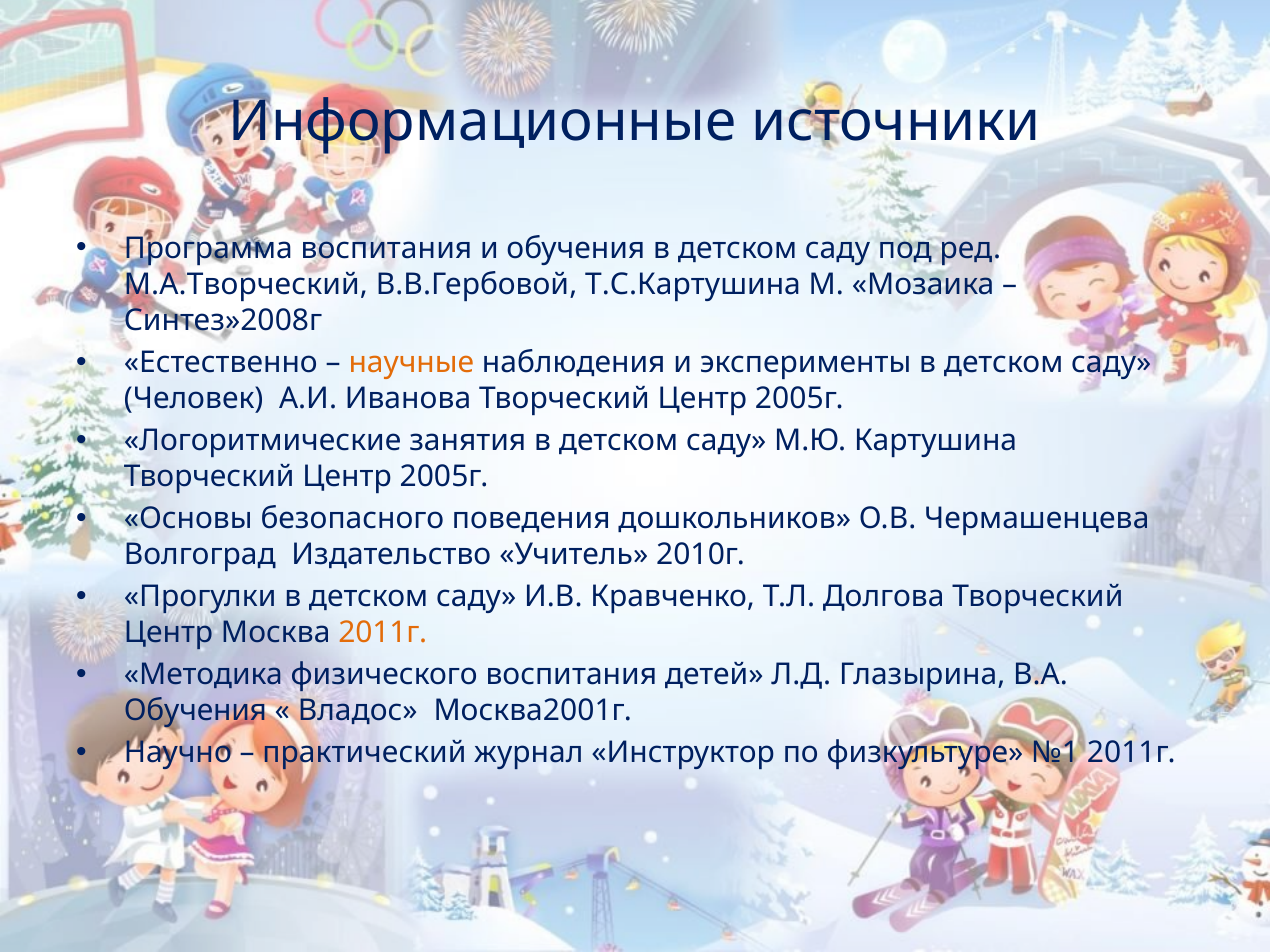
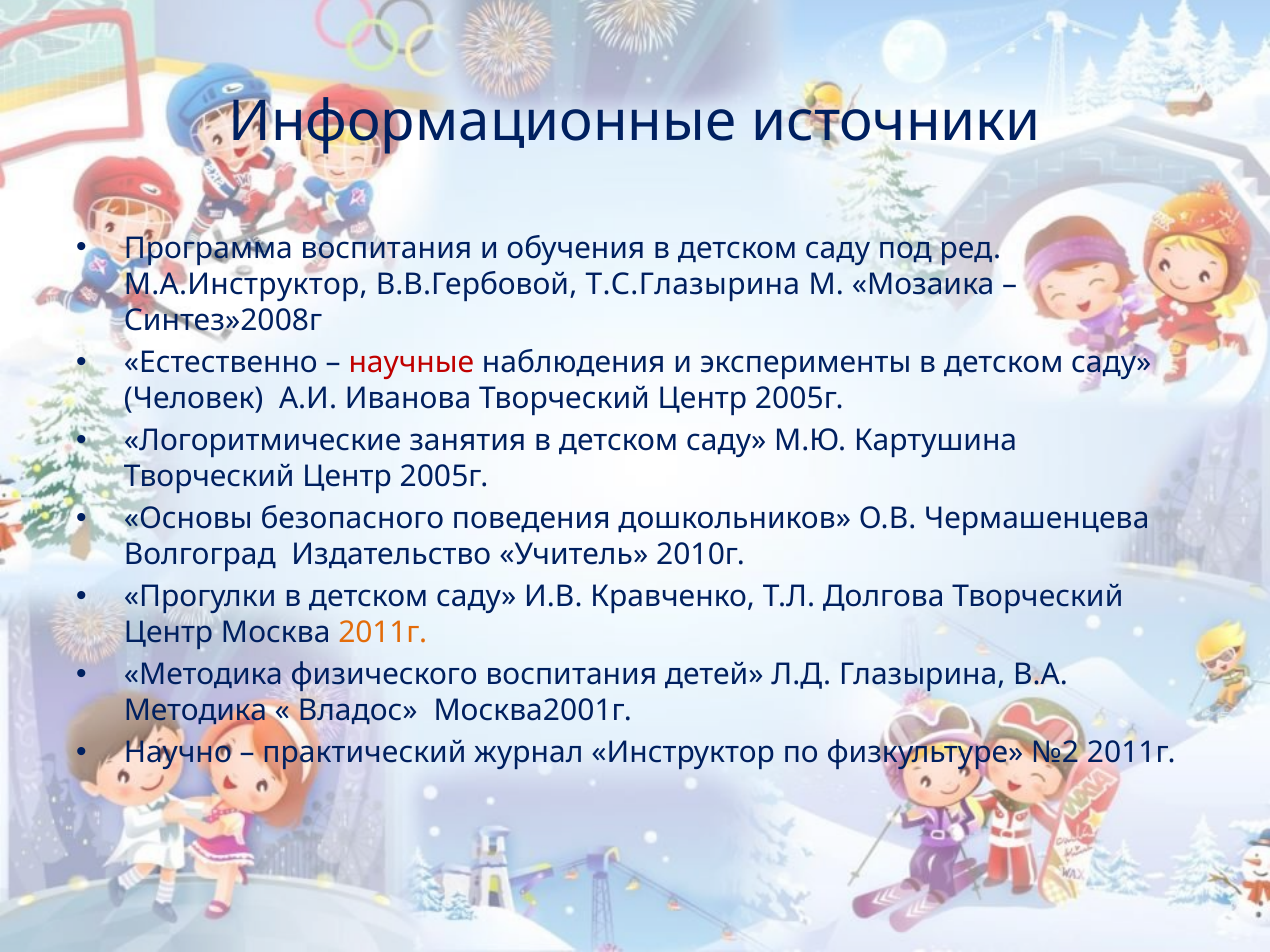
М.А.Творческий: М.А.Творческий -> М.А.Инструктор (246, 285)
Т.С.Картушина: Т.С.Картушина -> Т.С.Глазырина (693, 285)
научные colour: orange -> red (411, 363)
Обучения: Обучения -> Методика (195, 711)
№1: №1 -> №2 (1055, 753)
